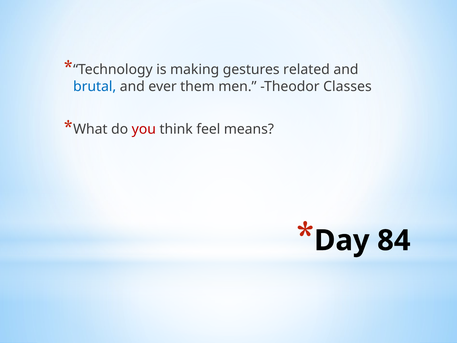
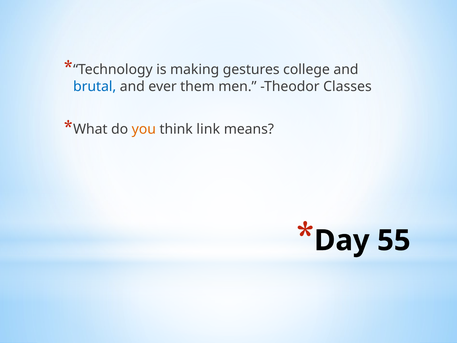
related: related -> college (306, 70)
you colour: red -> orange (144, 129)
feel: feel -> link (208, 129)
84: 84 -> 55 (394, 240)
